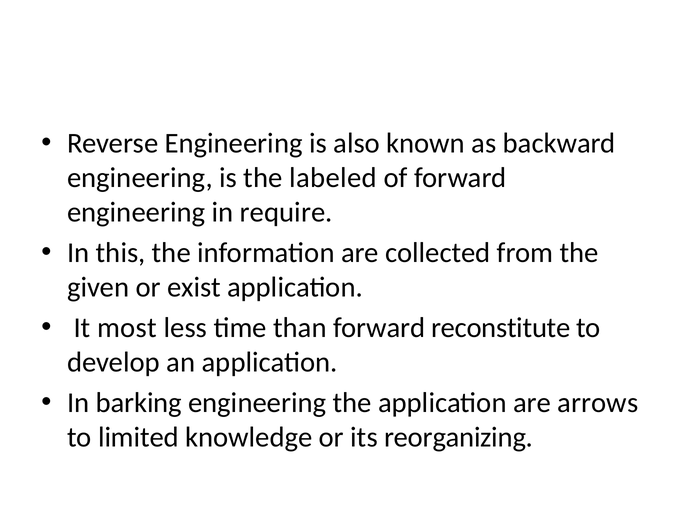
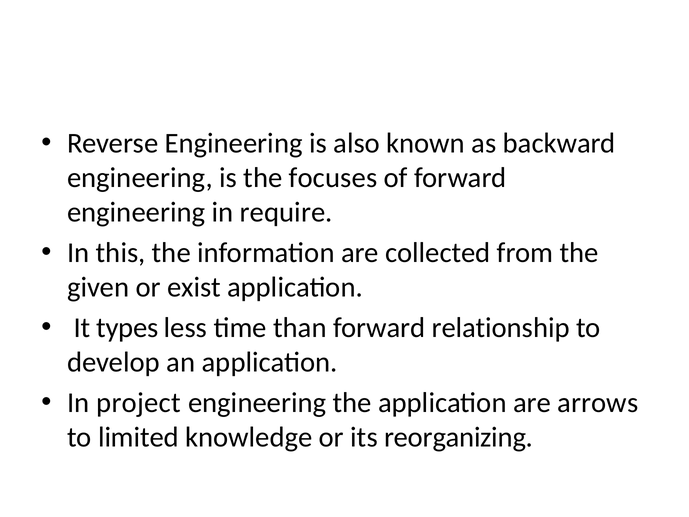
labeled: labeled -> focuses (333, 178)
most: most -> types (127, 328)
reconstitute: reconstitute -> relationship (501, 328)
barking: barking -> project (139, 403)
